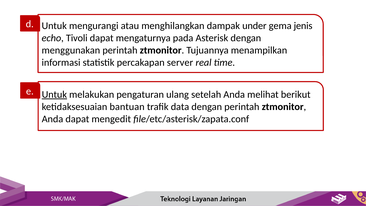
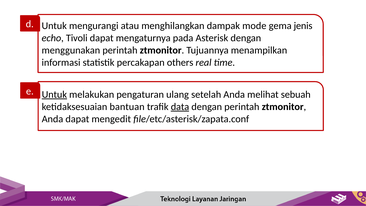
under: under -> mode (254, 26)
server: server -> others (180, 62)
berikut: berikut -> sebuah (296, 94)
data underline: none -> present (180, 107)
